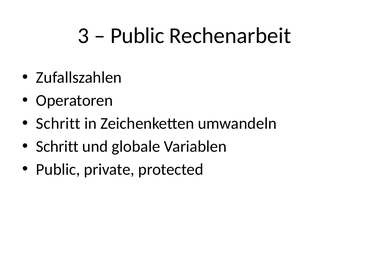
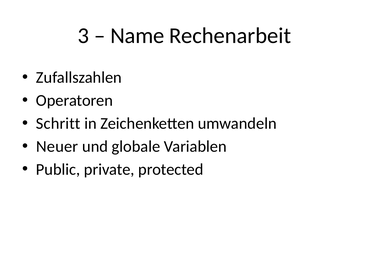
Public: Public -> Name (137, 36)
Schritt: Schritt -> Neuer (57, 146)
